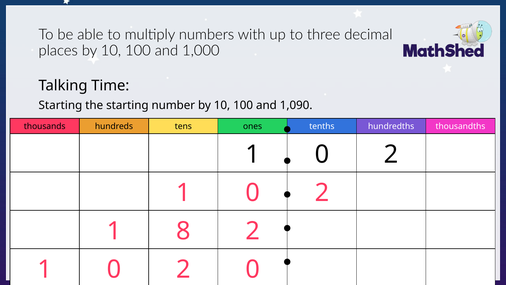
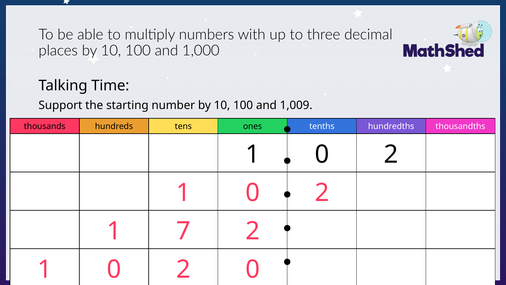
Starting: Starting -> Support (60, 105)
1,090: 1,090 -> 1,009 (296, 105)
8: 8 -> 7 (183, 231)
